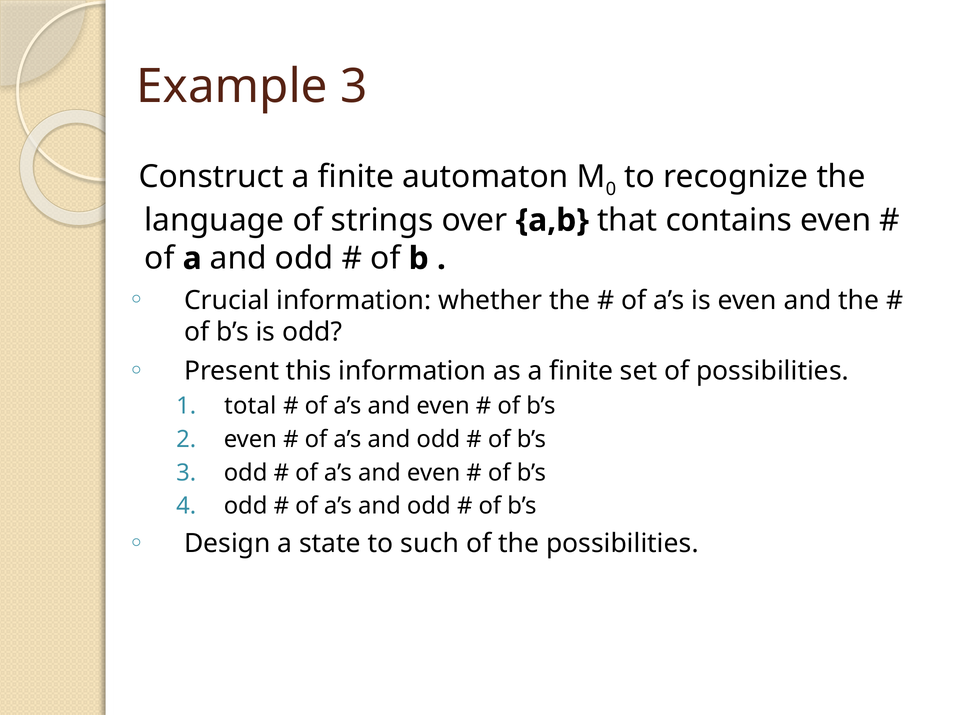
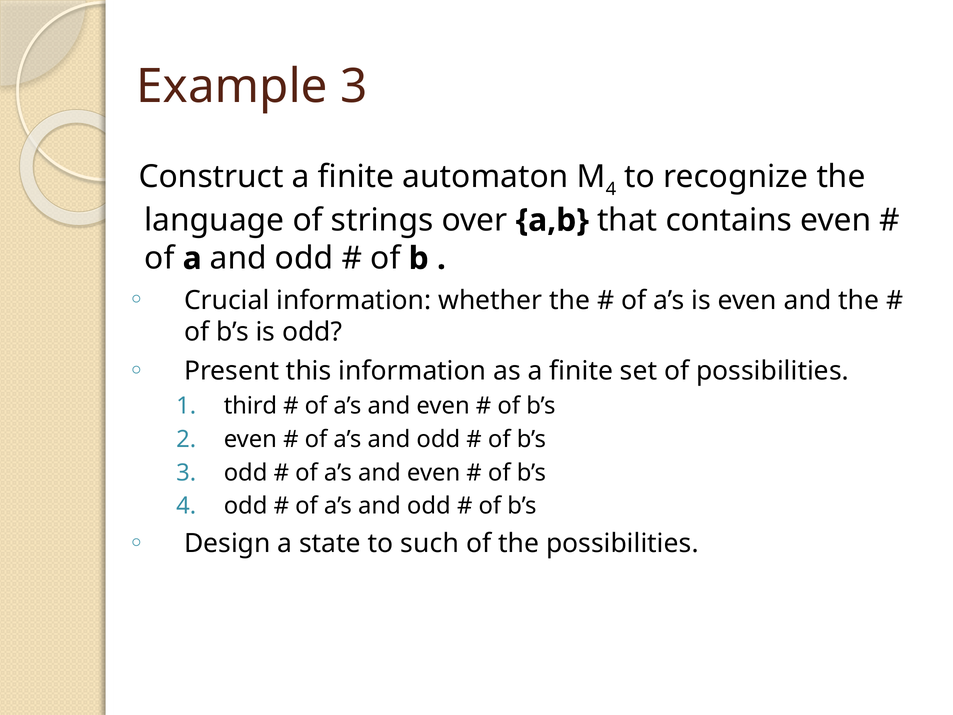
0: 0 -> 4 (611, 189)
total: total -> third (250, 406)
